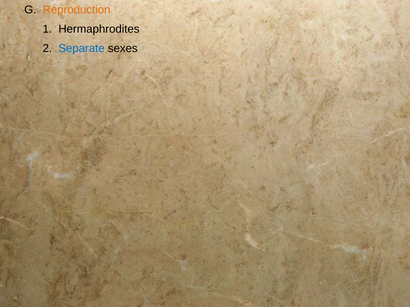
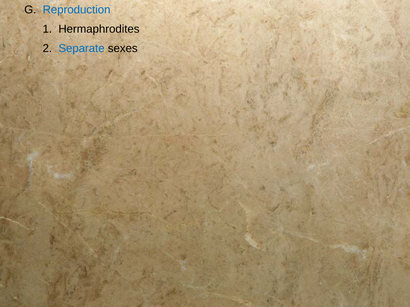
Reproduction colour: orange -> blue (77, 10)
